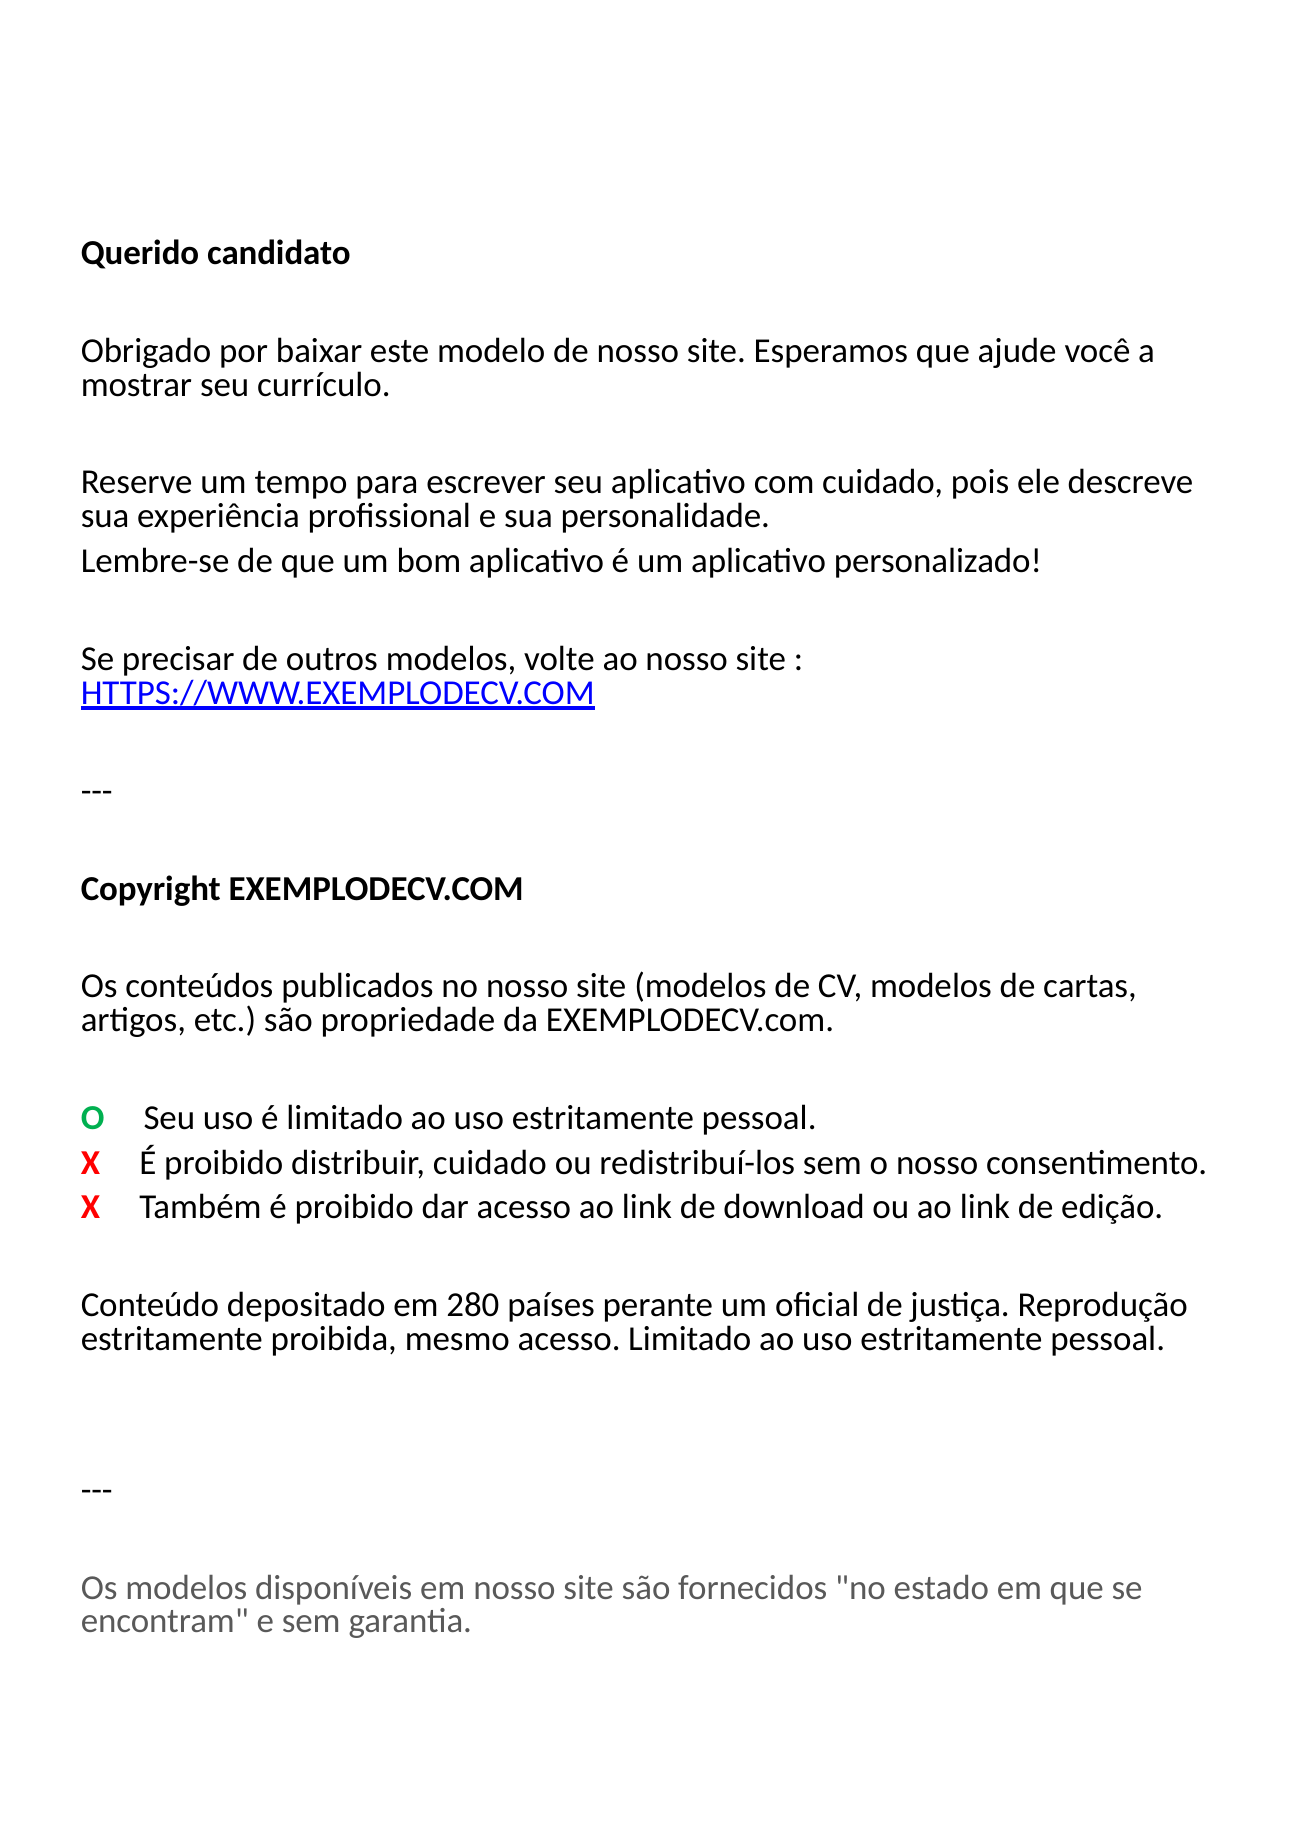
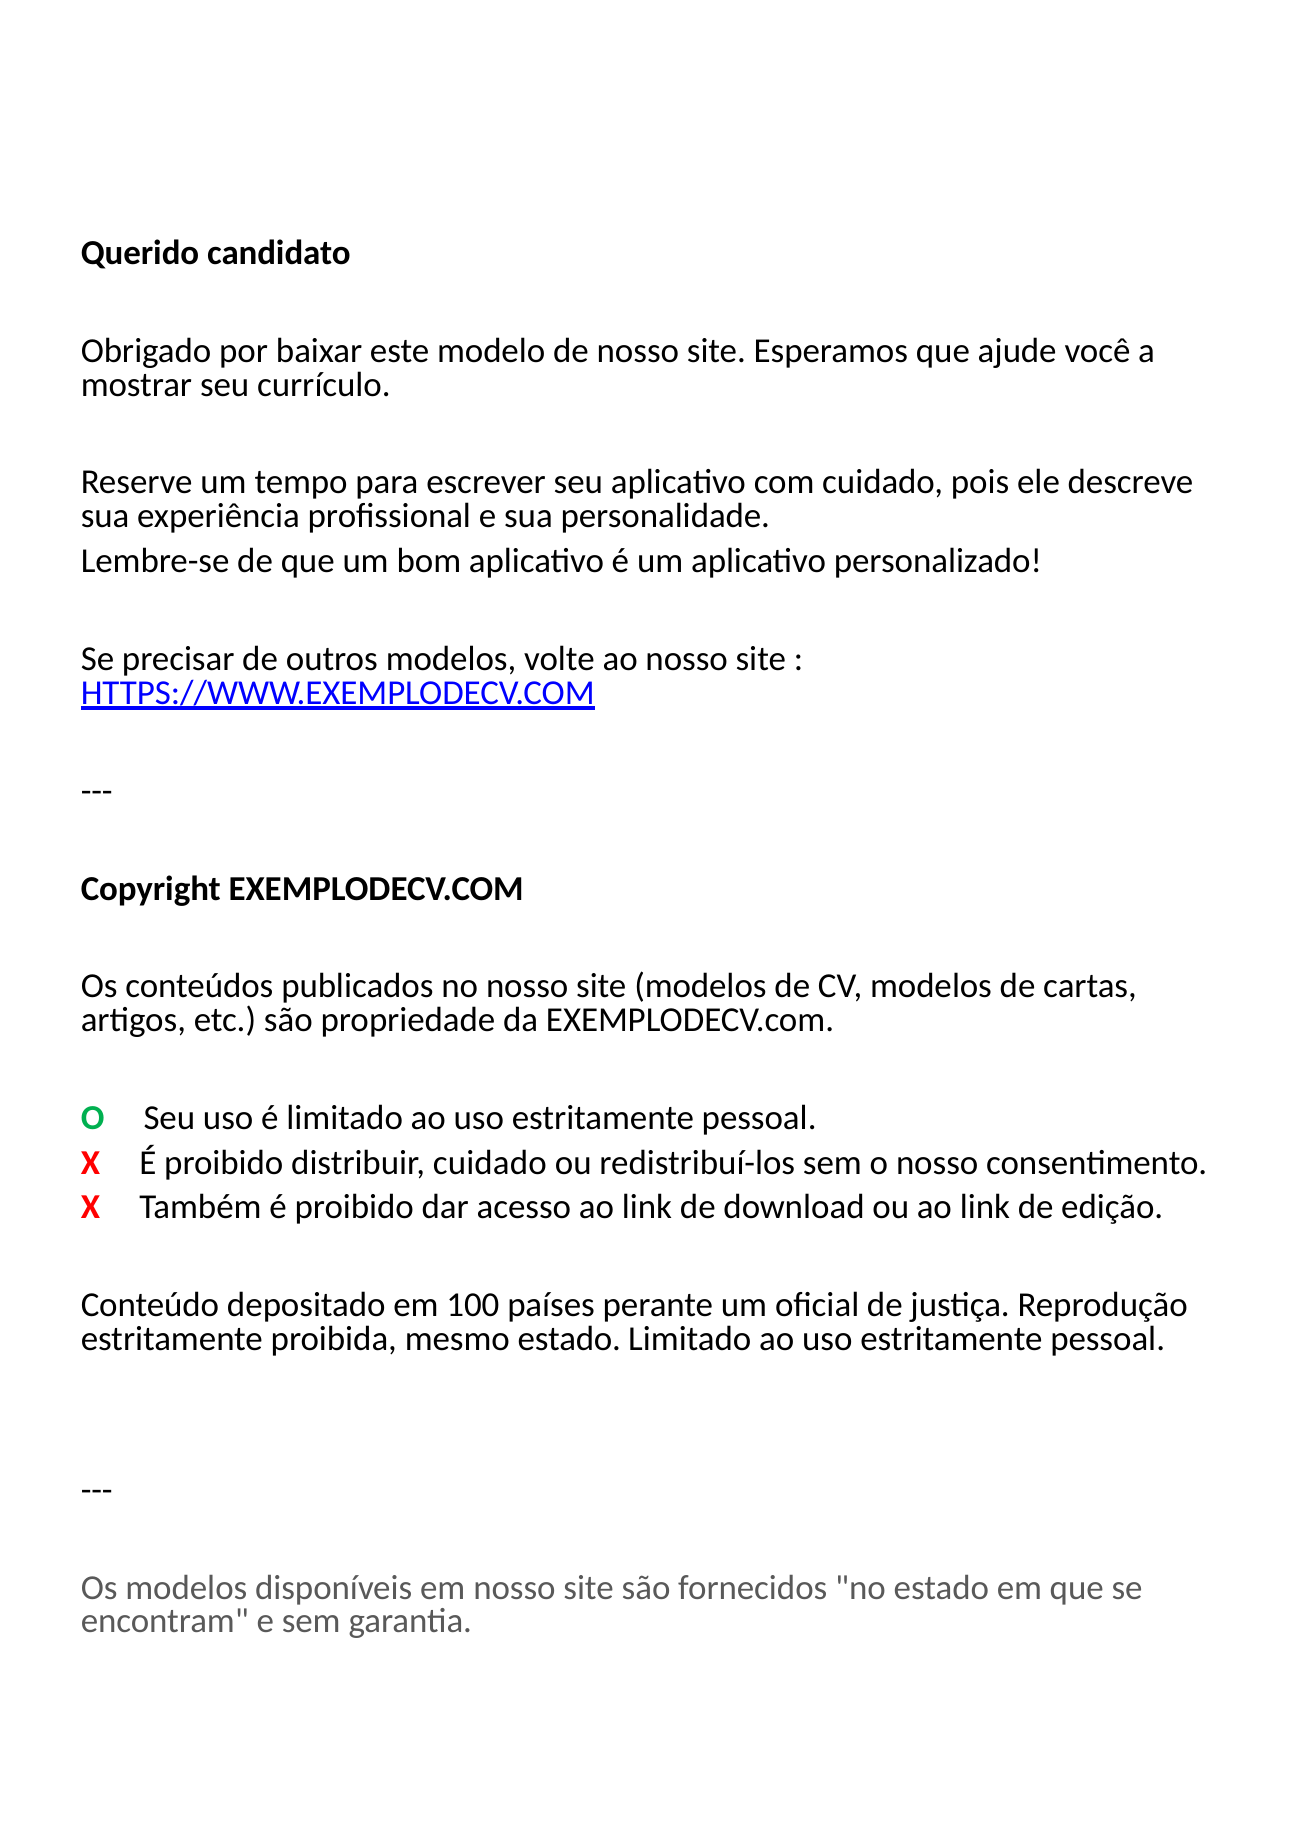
280: 280 -> 100 (473, 1305)
mesmo acesso: acesso -> estado (569, 1339)
